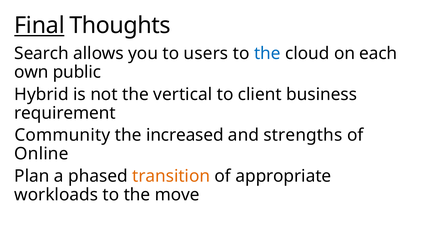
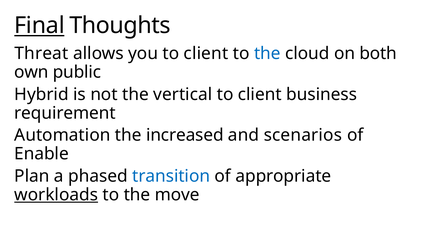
Search: Search -> Threat (41, 54)
you to users: users -> client (206, 54)
each: each -> both (378, 54)
Community: Community -> Automation (62, 135)
strengths: strengths -> scenarios (303, 135)
Online: Online -> Enable (42, 154)
transition colour: orange -> blue (171, 176)
workloads underline: none -> present (56, 195)
